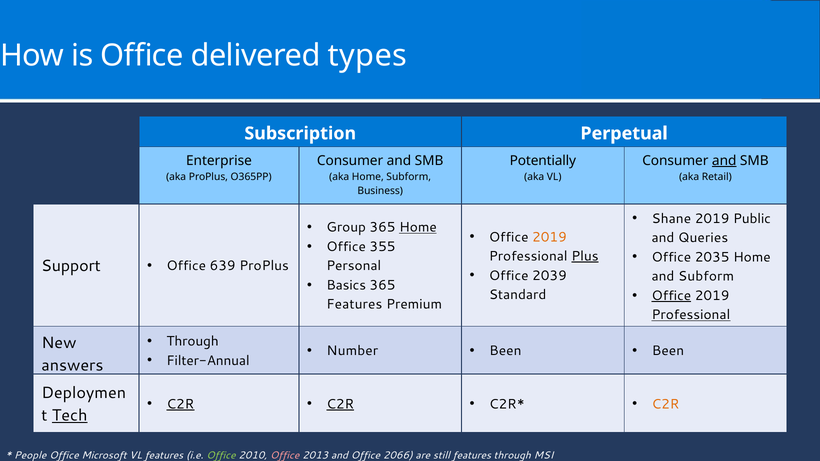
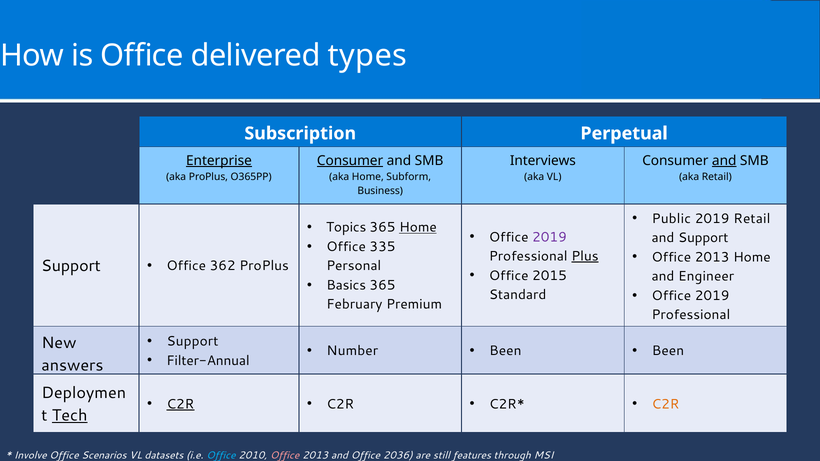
Enterprise underline: none -> present (219, 161)
Consumer underline: none -> present (350, 161)
Potentially: Potentially -> Interviews (543, 161)
Shane: Shane -> Public (671, 219)
2019 Public: Public -> Retail (752, 219)
Group: Group -> Topics (346, 227)
2019 colour: orange -> purple (549, 237)
and Queries: Queries -> Support (703, 238)
355: 355 -> 335 (382, 247)
2035: 2035 -> 2013 (712, 257)
639: 639 -> 362 (223, 266)
2039: 2039 -> 2015 (549, 276)
and Subform: Subform -> Engineer (706, 276)
Office underline: present -> none (671, 296)
Features: Features -> February (354, 305)
Professional underline: present -> none (691, 315)
Through: Through -> Support (192, 341)
C2R underline: present -> none (340, 404)
People: People -> Involve (30, 456)
Microsoft: Microsoft -> Scenarios (104, 456)
VL features: features -> datasets (164, 456)
Office colour: light green -> light blue (221, 456)
2066: 2066 -> 2036 (398, 456)
